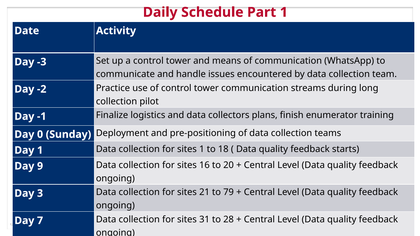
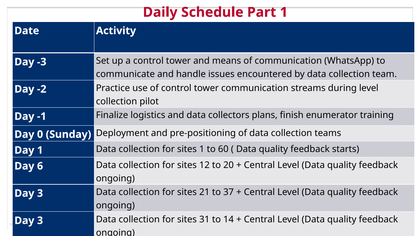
during long: long -> level (369, 88)
18: 18 -> 60 (223, 149)
9: 9 -> 6 (40, 166)
16: 16 -> 12 (204, 165)
79: 79 -> 37 (229, 192)
7: 7 -> 3 (40, 221)
28: 28 -> 14 (229, 220)
